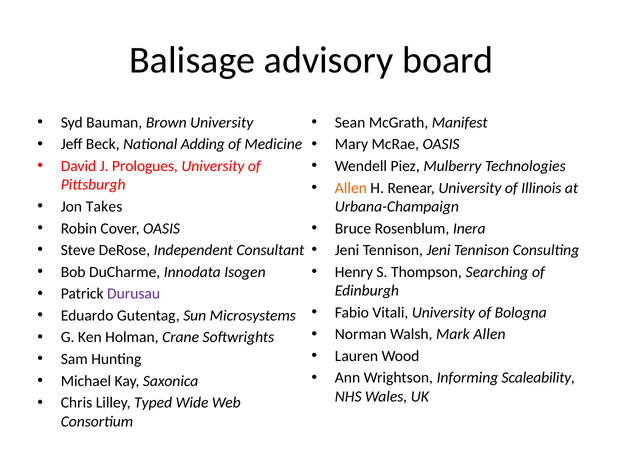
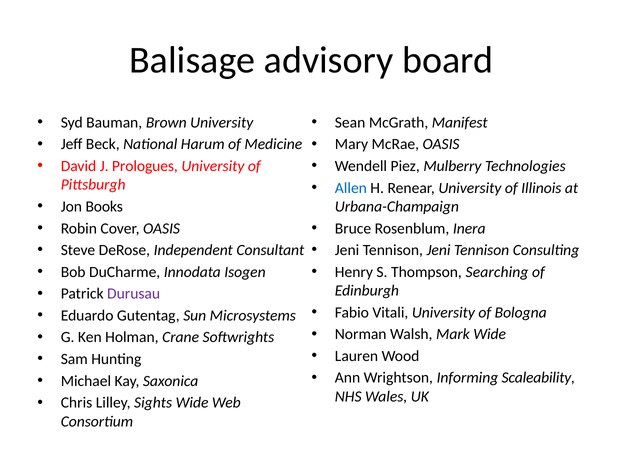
Adding: Adding -> Harum (203, 144)
Allen colour: orange -> blue (351, 188)
Takes: Takes -> Books (104, 207)
Mark Allen: Allen -> Wide (490, 334)
Typed: Typed -> Sights (153, 403)
